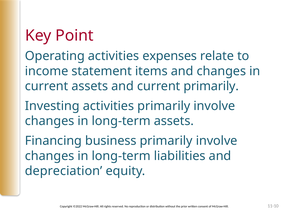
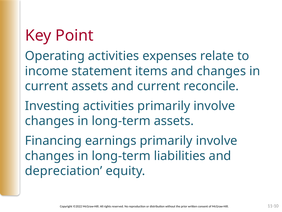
current primarily: primarily -> reconcile (211, 86)
business: business -> earnings (111, 140)
